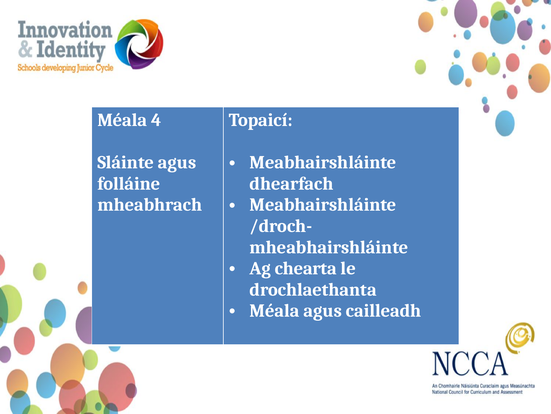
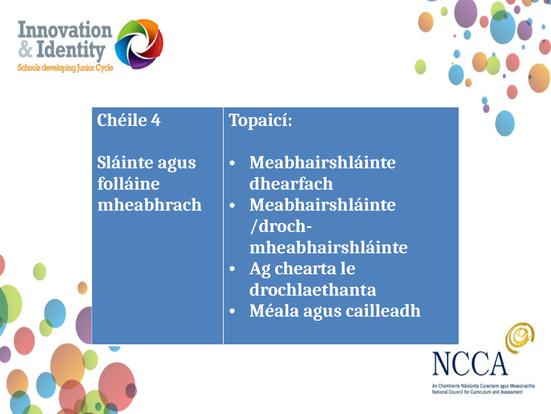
Méala: Méala -> Chéile (122, 120)
